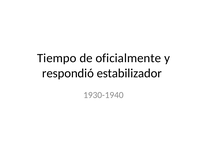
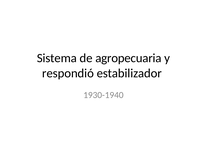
Tiempo: Tiempo -> Sistema (57, 58)
oficialmente: oficialmente -> agropecuaria (128, 58)
